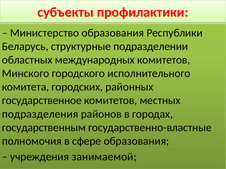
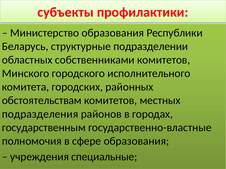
международных: международных -> собственниками (95, 60)
государственное: государственное -> обстоятельствам (42, 101)
занимаемой: занимаемой -> специальные (104, 157)
